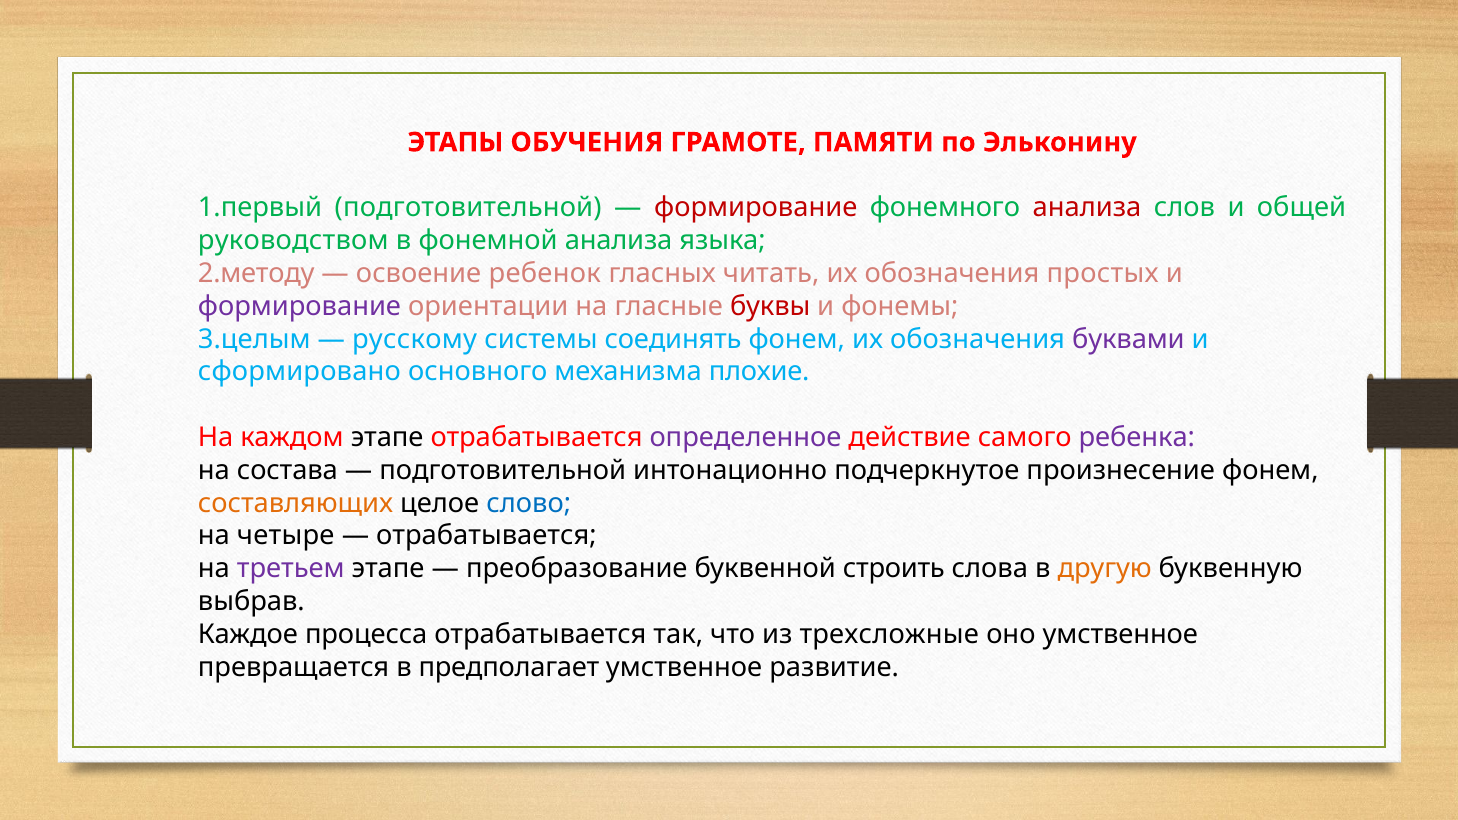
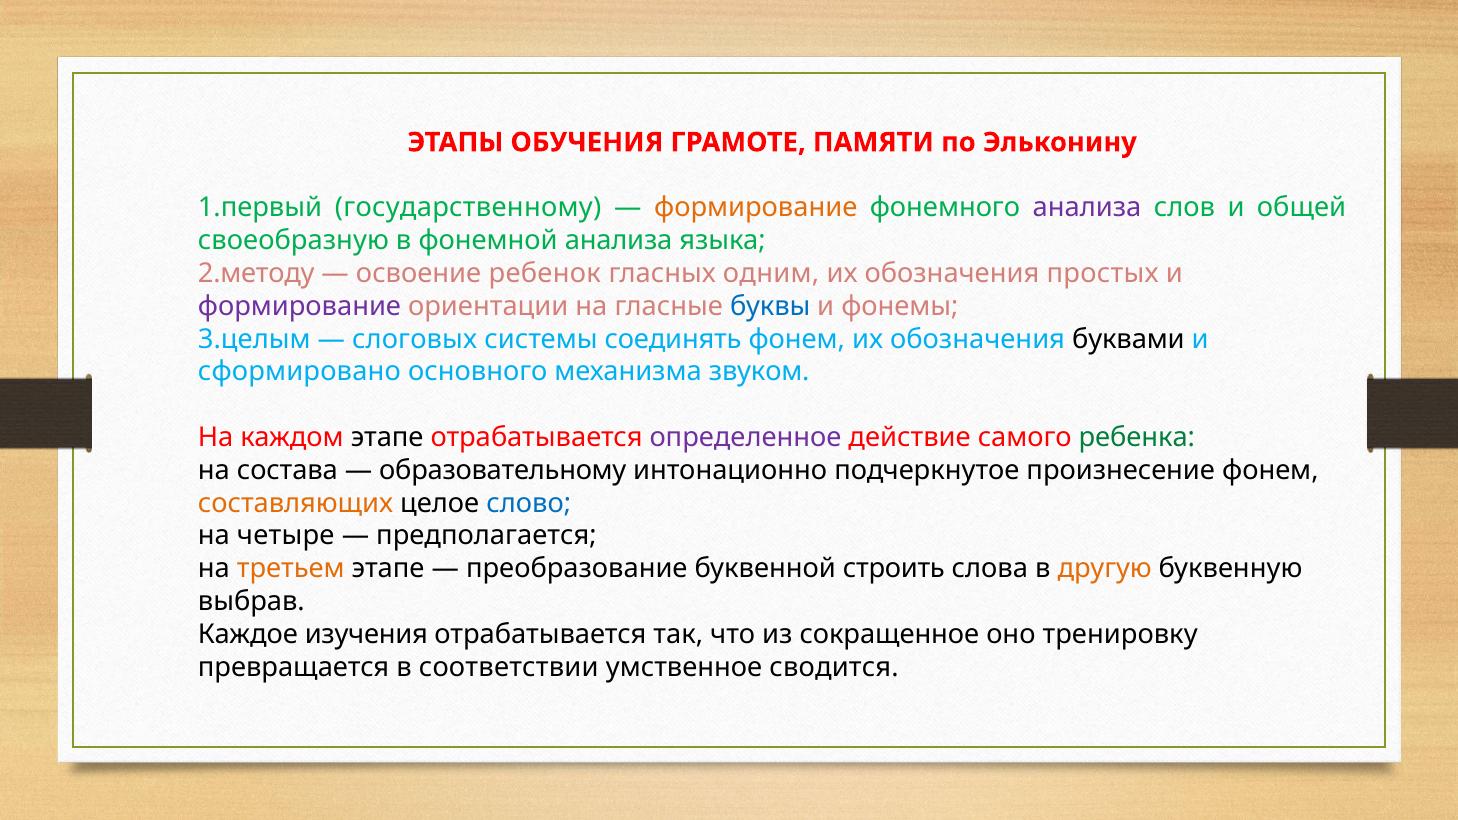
1.первый подготовительной: подготовительной -> государственному (468, 208)
формирование colour: red -> orange (756, 208)
анализа colour: red -> purple (1087, 208)
руководством: руководством -> своеобразную (293, 241)
читать: читать -> одним (771, 274)
буквы colour: red -> blue (770, 306)
русскому: русскому -> слоговых (415, 339)
буквами colour: purple -> black (1128, 339)
плохие: плохие -> звуком (759, 372)
ребенка colour: purple -> green (1137, 438)
подготовительной: подготовительной -> образовательному (503, 470)
отрабатывается: отрабатывается -> предполагается (486, 536)
третьем colour: purple -> orange (291, 569)
процесса: процесса -> изучения (366, 634)
трехсложные: трехсложные -> сокращенное (889, 634)
оно умственное: умственное -> тренировку (1120, 634)
предполагает: предполагает -> соответствии (509, 667)
развитие: развитие -> сводится (834, 667)
